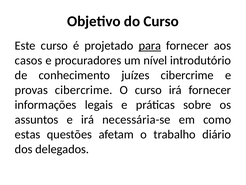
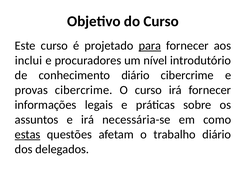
casos: casos -> inclui (29, 60)
conhecimento juízes: juízes -> diário (135, 75)
estas underline: none -> present (28, 134)
